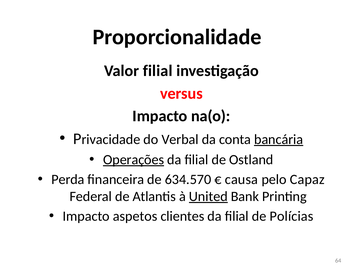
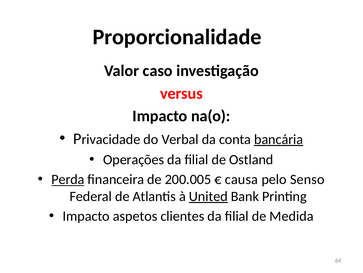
Valor filial: filial -> caso (158, 71)
Operações underline: present -> none (134, 159)
Perda underline: none -> present (68, 179)
634.570: 634.570 -> 200.005 (188, 179)
Capaz: Capaz -> Senso (307, 179)
Polícias: Polícias -> Medida (292, 216)
